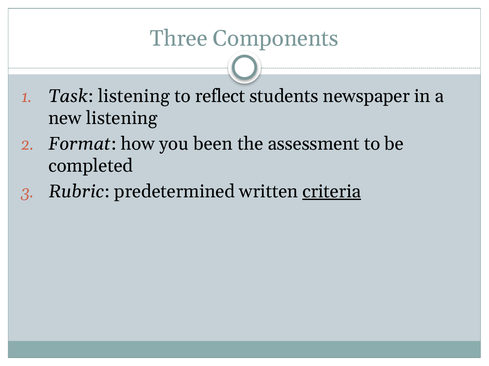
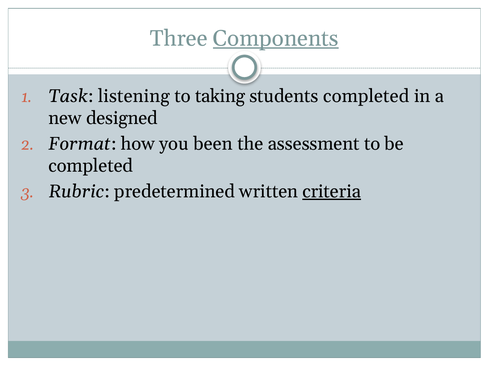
Components underline: none -> present (276, 39)
reflect: reflect -> taking (220, 96)
students newspaper: newspaper -> completed (366, 96)
new listening: listening -> designed (122, 118)
